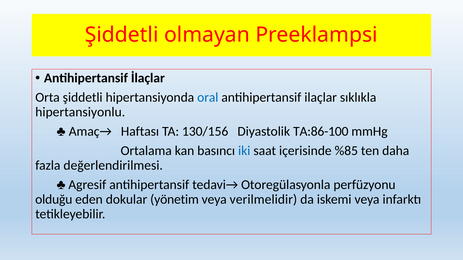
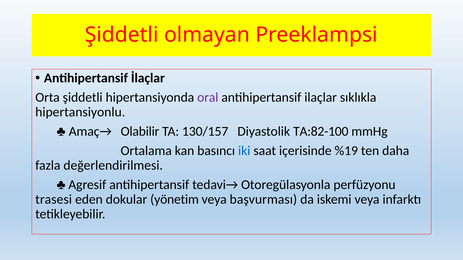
oral colour: blue -> purple (208, 98)
Haftası: Haftası -> Olabilir (140, 132)
130/156: 130/156 -> 130/157 (205, 132)
TA:86-100: TA:86-100 -> TA:82-100 (321, 132)
%85: %85 -> %19 (346, 151)
olduğu: olduğu -> trasesi (54, 200)
verilmelidir: verilmelidir -> başvurması (263, 200)
